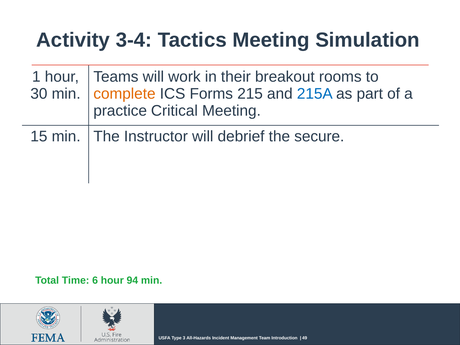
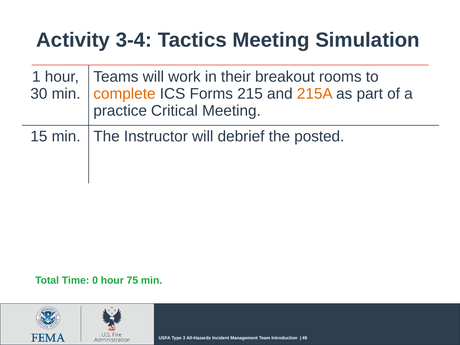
215A colour: blue -> orange (315, 94)
secure: secure -> posted (319, 137)
6: 6 -> 0 (95, 280)
94: 94 -> 75 (132, 280)
